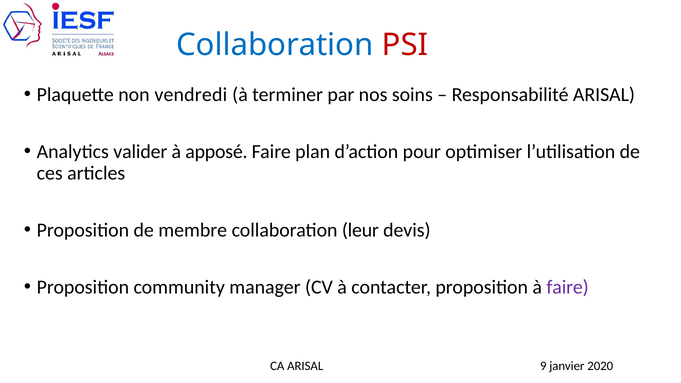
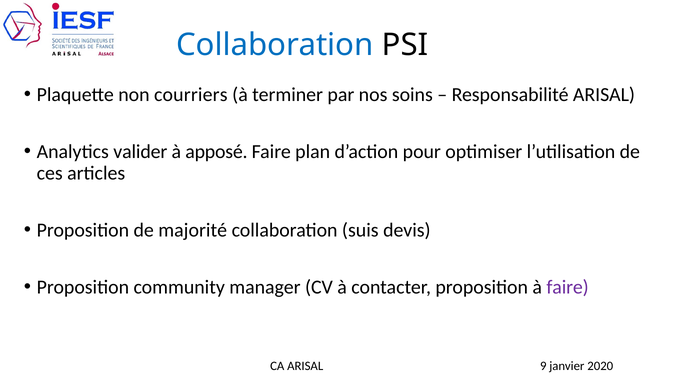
PSI colour: red -> black (405, 45)
vendredi: vendredi -> courriers (191, 95)
membre: membre -> majorité (193, 230)
leur: leur -> suis (360, 230)
